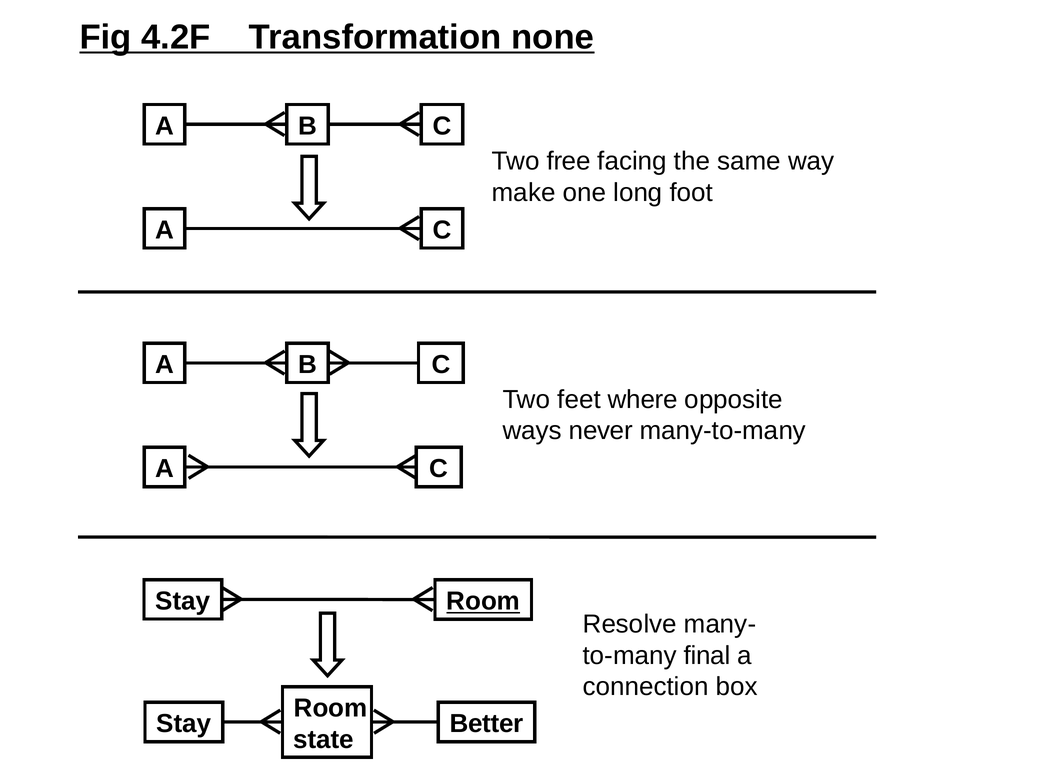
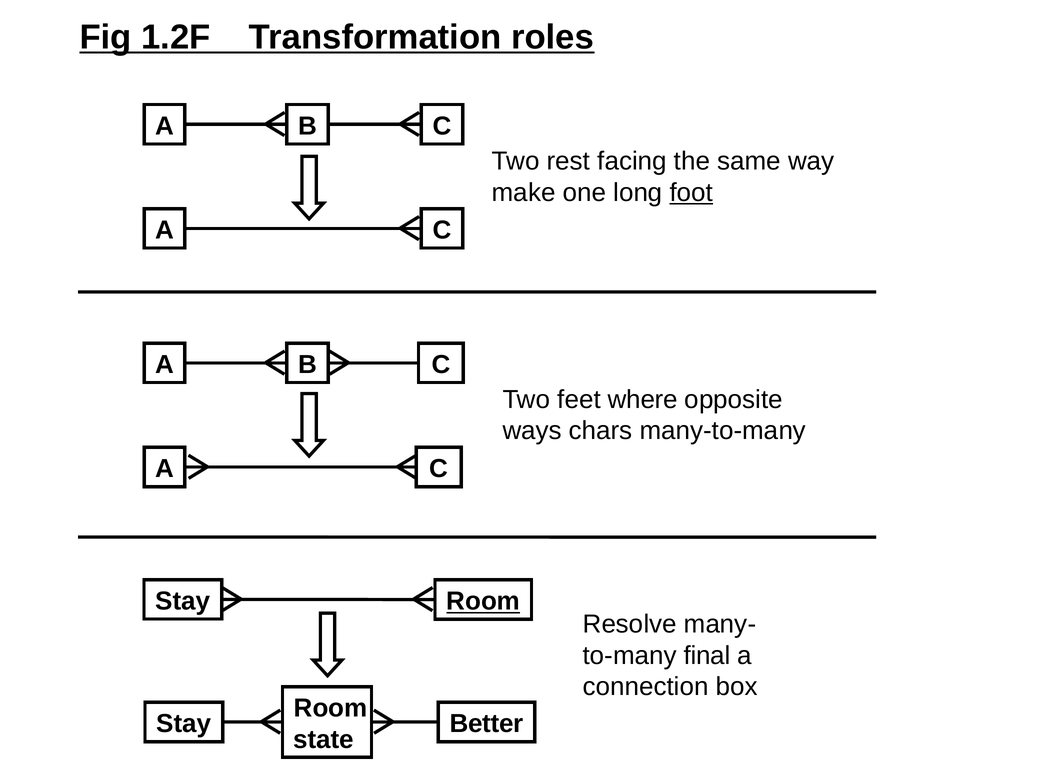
4.2F: 4.2F -> 1.2F (176, 37)
none: none -> roles (553, 37)
free: free -> rest (568, 161)
foot underline: none -> present (691, 193)
never: never -> chars (601, 431)
